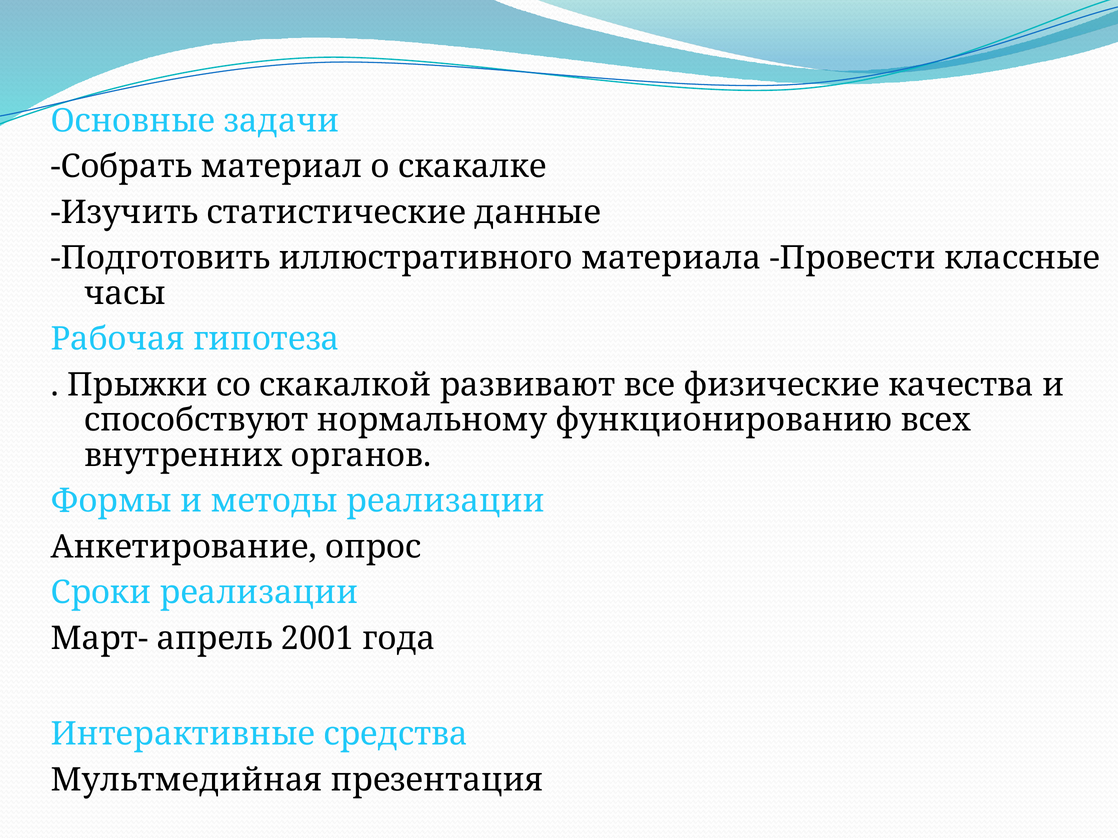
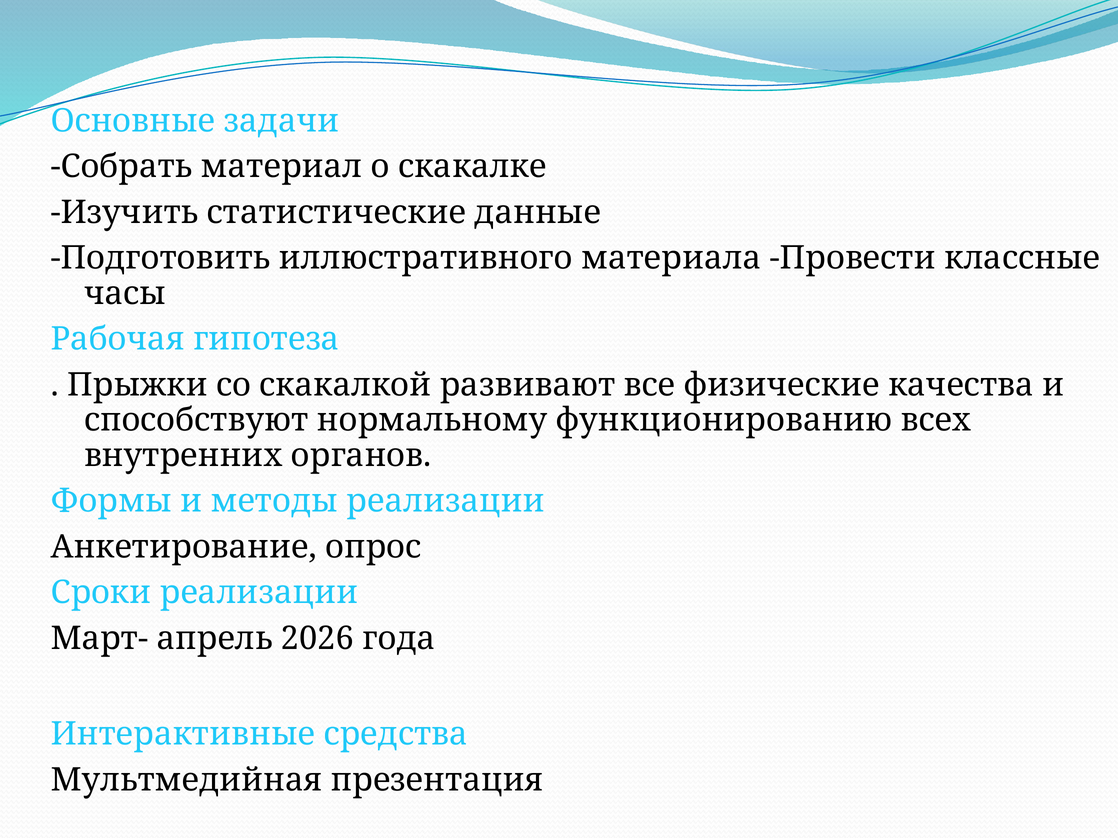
2001: 2001 -> 2026 (317, 639)
